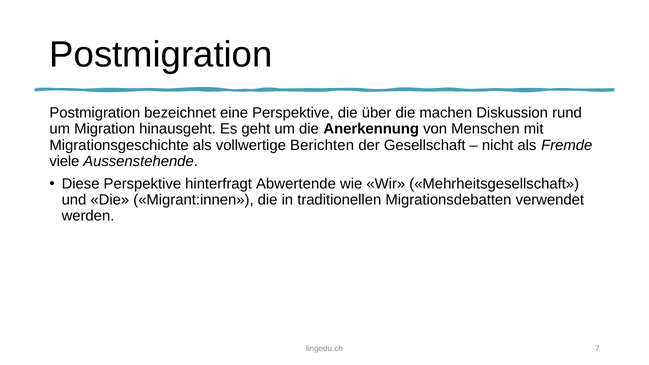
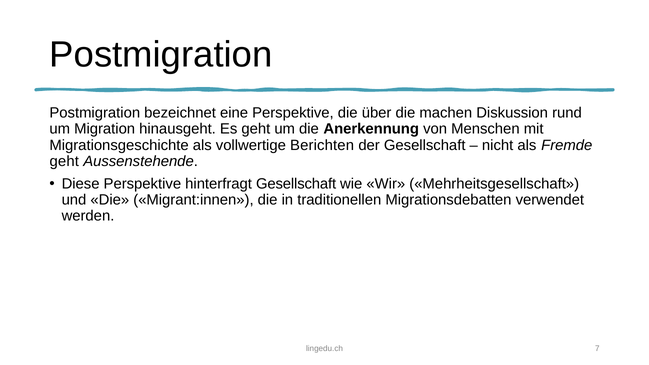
viele: viele -> geht (64, 161)
hinterfragt Abwertende: Abwertende -> Gesellschaft (296, 184)
